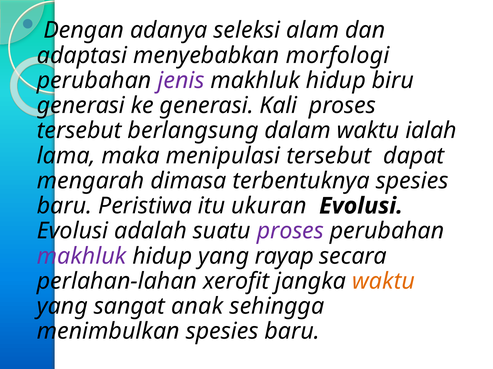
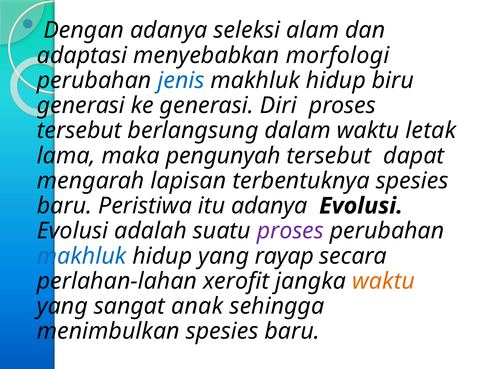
jenis colour: purple -> blue (181, 81)
Kali: Kali -> Diri (278, 106)
ialah: ialah -> letak (431, 131)
menipulasi: menipulasi -> pengunyah (223, 156)
dimasa: dimasa -> lapisan (188, 181)
itu ukuran: ukuran -> adanya (269, 206)
makhluk colour: purple -> blue (82, 257)
